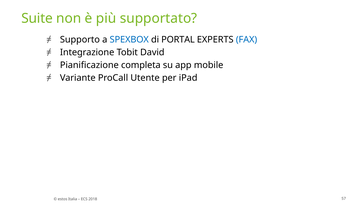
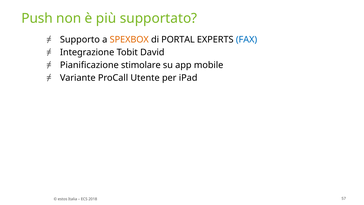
Suite: Suite -> Push (37, 18)
SPEXBOX colour: blue -> orange (129, 40)
completa: completa -> stimolare (141, 65)
